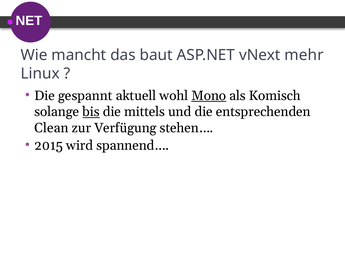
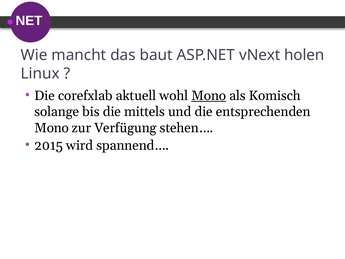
mehr: mehr -> holen (304, 55)
gespannt: gespannt -> corefxlab (85, 96)
bis underline: present -> none (91, 112)
Clean: Clean -> Mono (52, 128)
